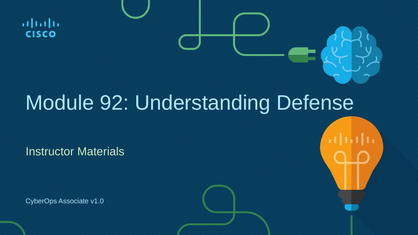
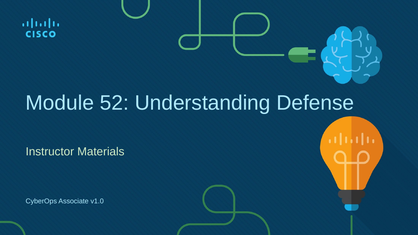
92: 92 -> 52 (114, 103)
